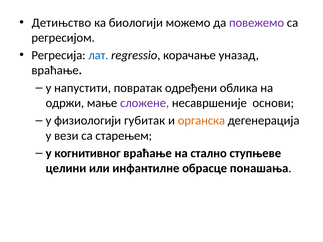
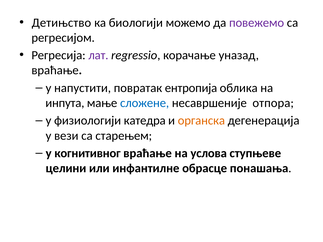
лат colour: blue -> purple (98, 55)
одређени: одређени -> ентропија (191, 88)
одржи: одржи -> инпута (65, 103)
сложене colour: purple -> blue (145, 103)
основи: основи -> отпора (273, 103)
губитак: губитак -> катедра (145, 121)
стално: стално -> услова (209, 153)
